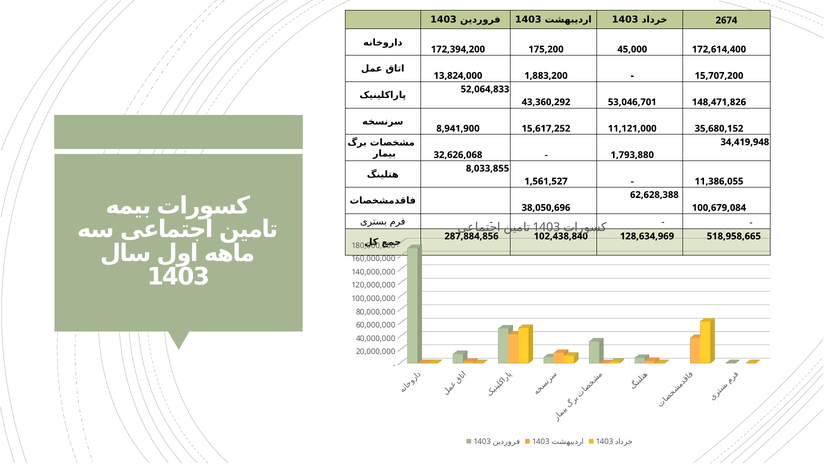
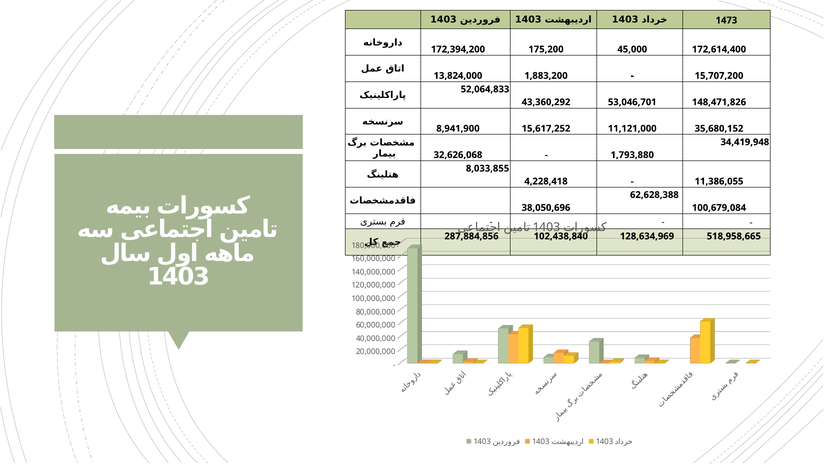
2674: 2674 -> 1473 (726, 20)
1,561,527: 1,561,527 -> 4,228,418 (546, 181)
